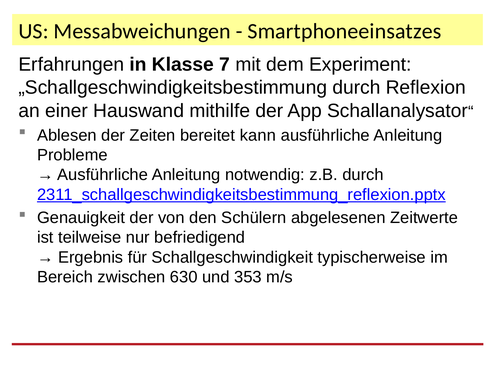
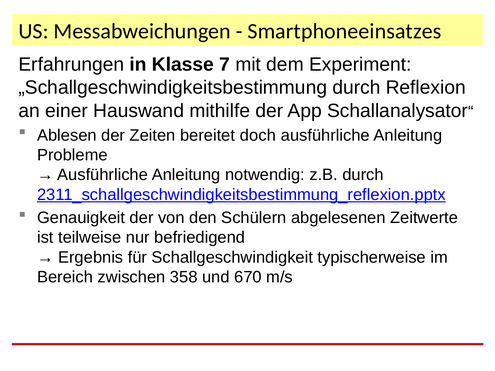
kann: kann -> doch (258, 135)
630: 630 -> 358 (184, 277)
353: 353 -> 670 (248, 277)
